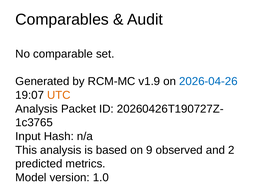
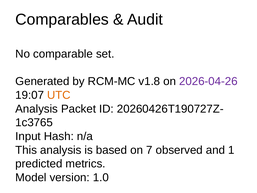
v1.9: v1.9 -> v1.8 (149, 81)
2026-04-26 colour: blue -> purple (208, 81)
9: 9 -> 7 (149, 150)
2: 2 -> 1 (231, 150)
